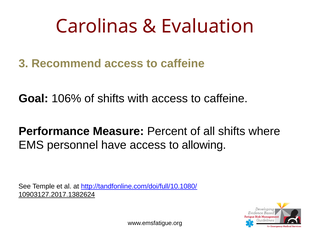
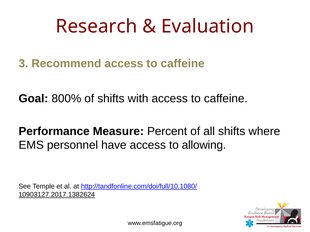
Carolinas: Carolinas -> Research (97, 26)
106%: 106% -> 800% (66, 99)
